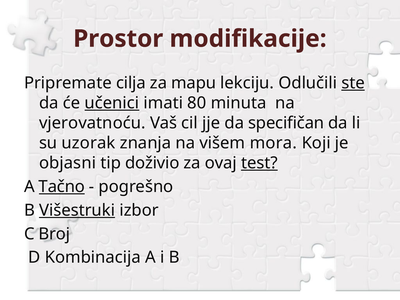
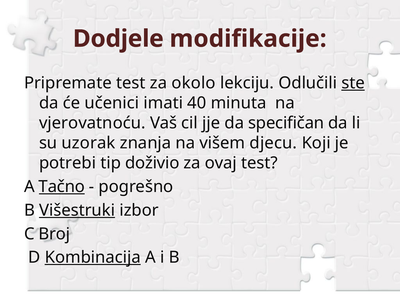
Prostor: Prostor -> Dodjele (118, 39)
Pripremate cilja: cilja -> test (131, 83)
mapu: mapu -> okolo (194, 83)
učenici underline: present -> none (112, 103)
80: 80 -> 40 (197, 103)
mora: mora -> djecu (273, 143)
objasni: objasni -> potrebi (68, 163)
test underline: present -> none (259, 163)
Kombinacija underline: none -> present (93, 257)
